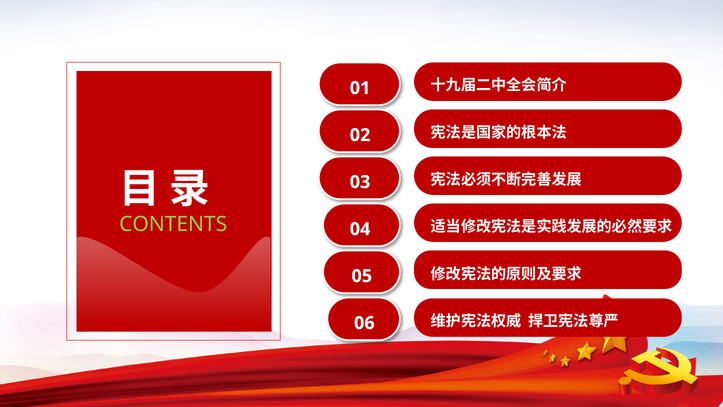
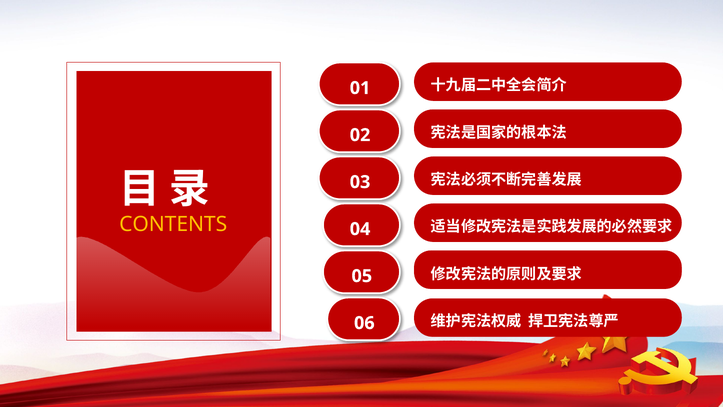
CONTENTS colour: light green -> yellow (173, 224)
